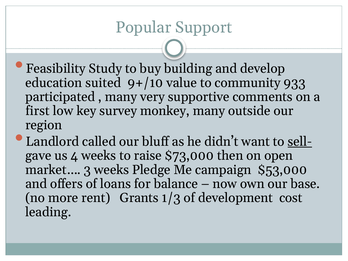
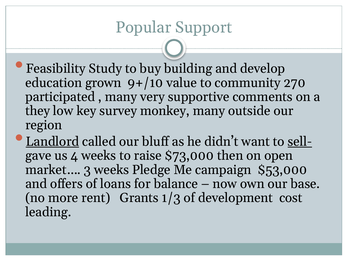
suited: suited -> grown (103, 83)
933: 933 -> 270 (295, 83)
first: first -> they (38, 111)
Landlord underline: none -> present (52, 141)
